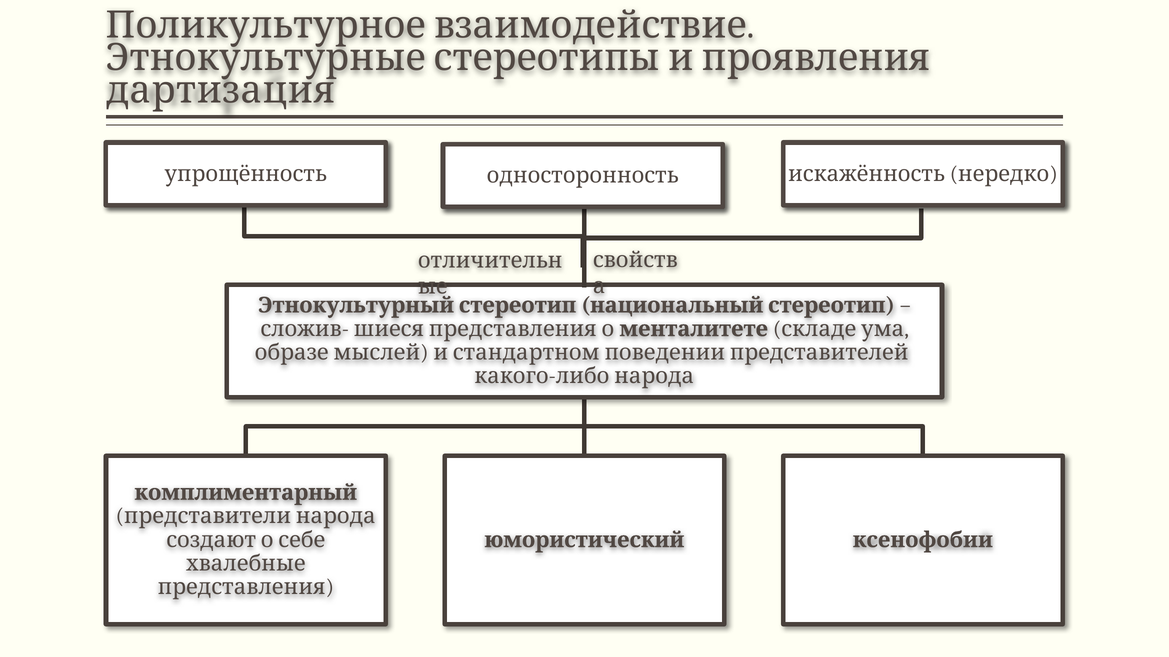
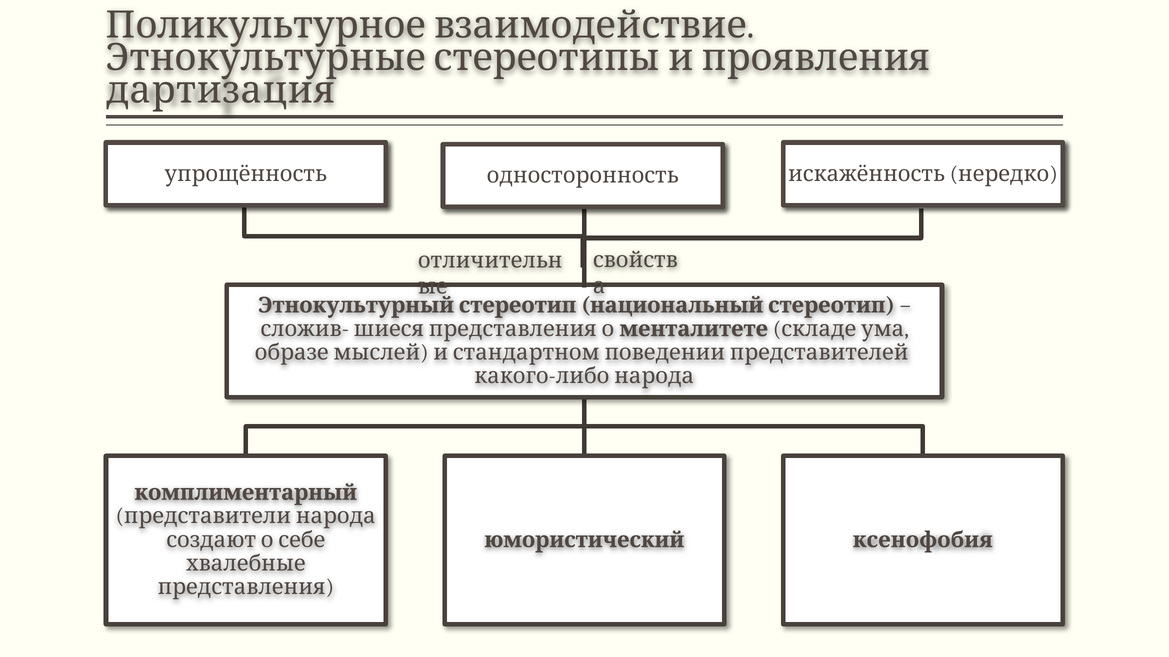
ксенофобии: ксенофобии -> ксенофобия (923, 540)
